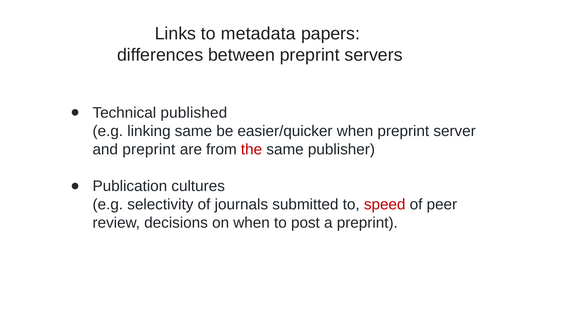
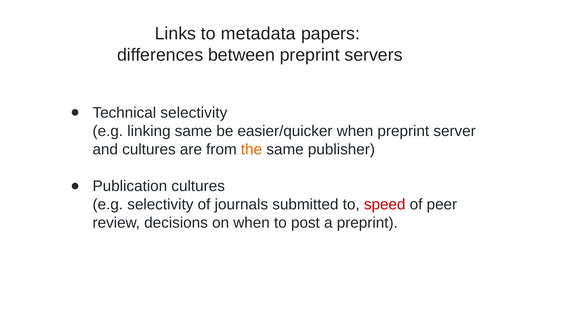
Technical published: published -> selectivity (194, 113)
and preprint: preprint -> cultures (149, 150)
the colour: red -> orange (252, 150)
